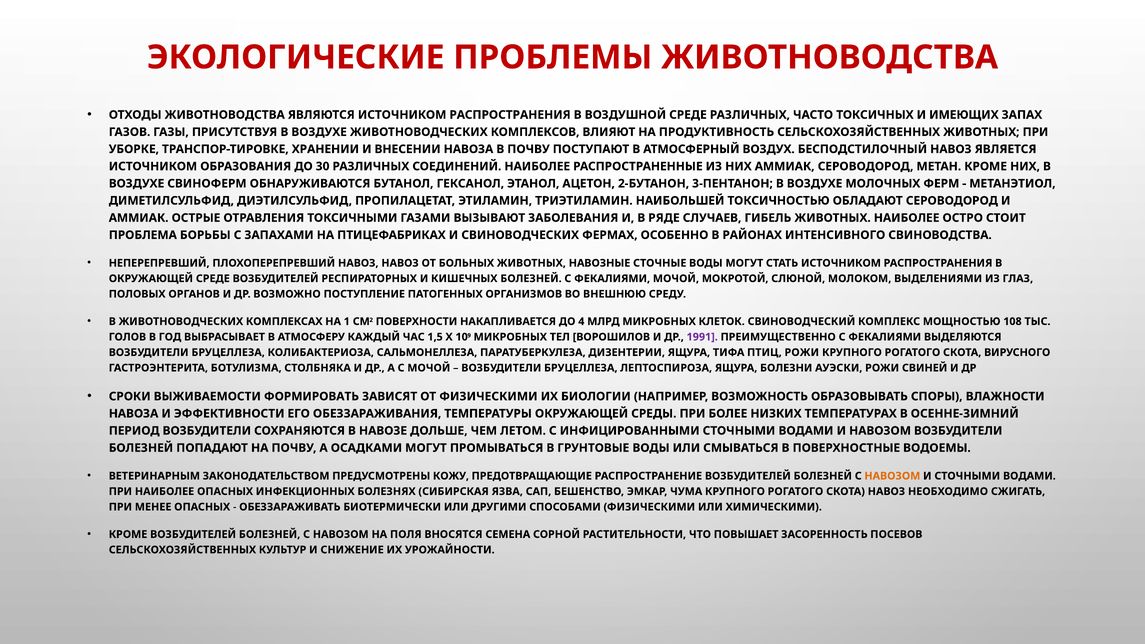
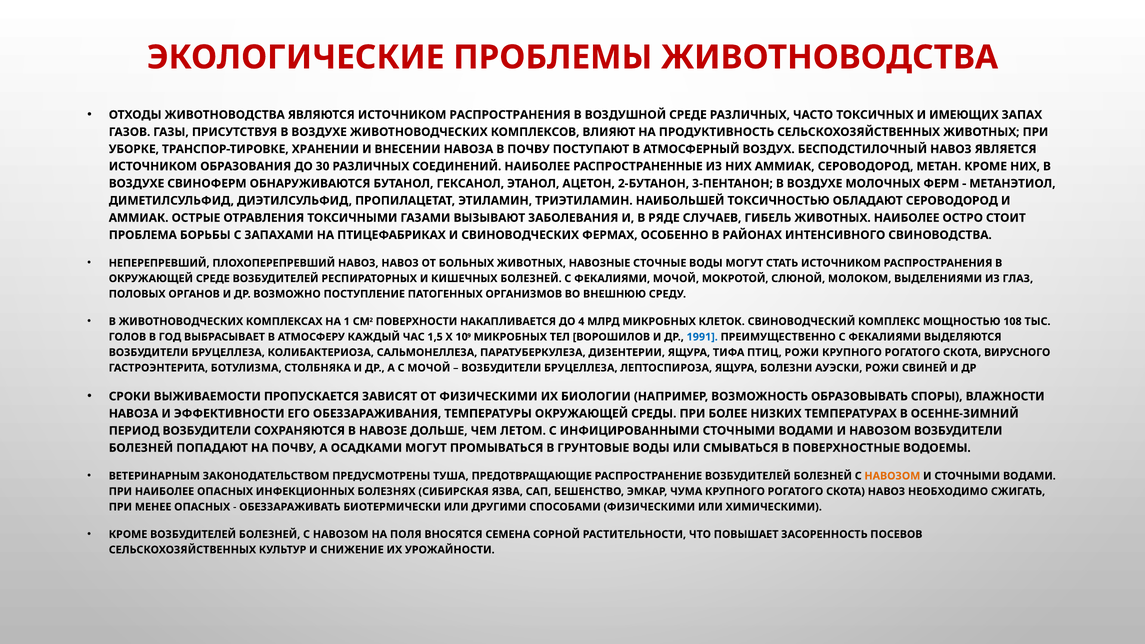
1991 colour: purple -> blue (702, 337)
ФОРМИРОВАТЬ: ФОРМИРОВАТЬ -> ПРОПУСКАЕТСЯ (311, 396)
КОЖУ: КОЖУ -> ТУША (451, 476)
